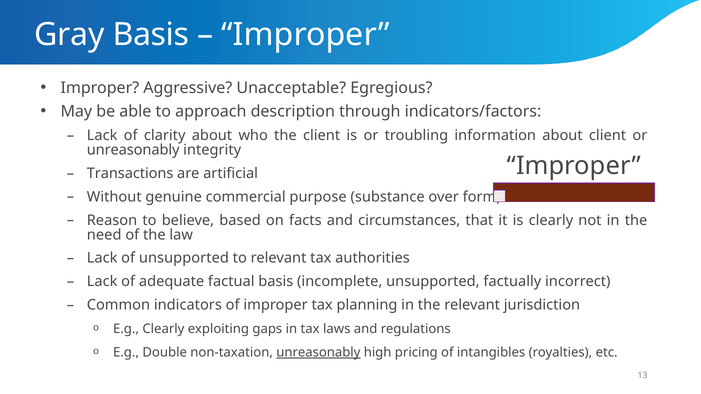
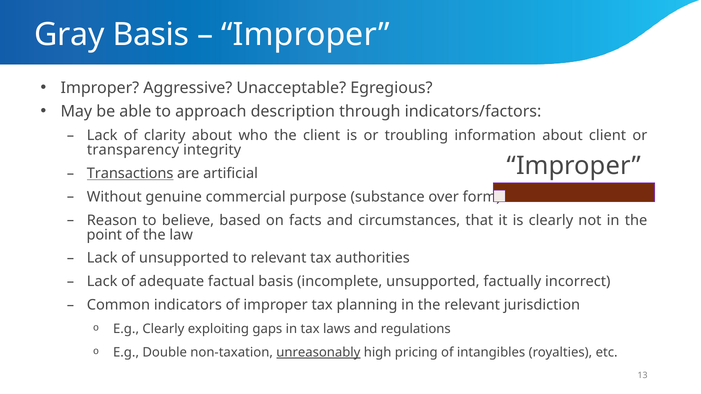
unreasonably: unreasonably -> transparency (133, 150)
Transactions underline: none -> present (130, 174)
need: need -> point (104, 235)
